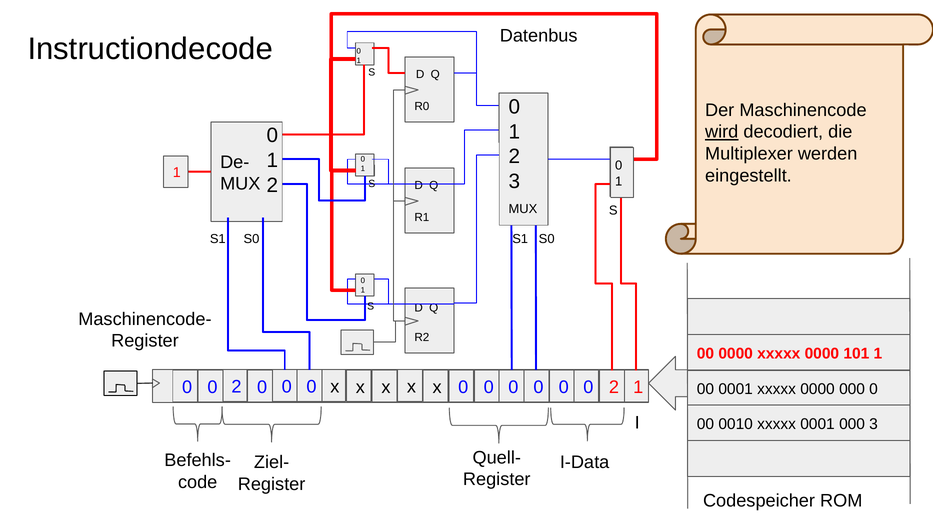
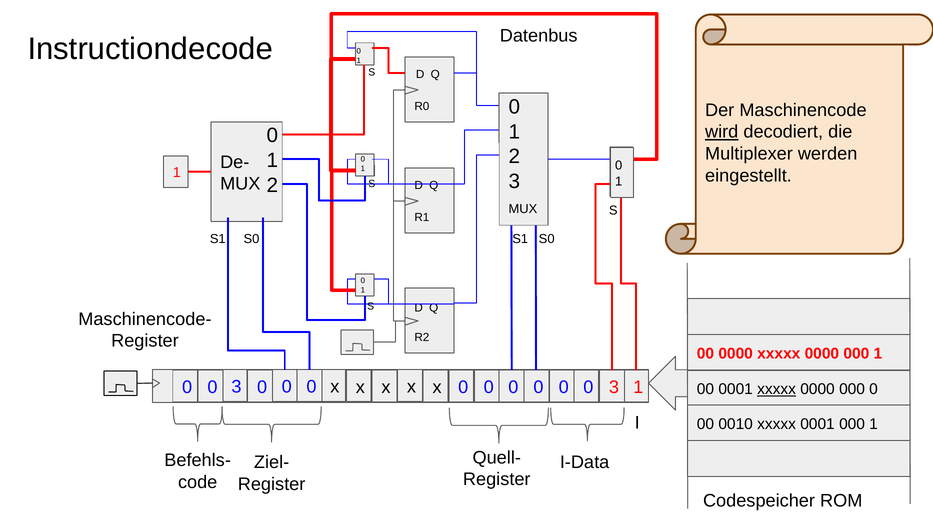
0000 xxxxx 0000 101: 101 -> 000 (856, 353)
2: 2 -> 3 (237, 387)
0 0 2: 2 -> 3 (614, 387)
xxxxx underline: none -> present (777, 389)
0001 000 3: 3 -> 1 (874, 424)
